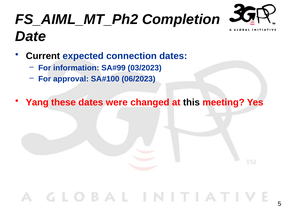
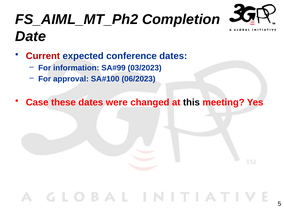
Current colour: black -> red (43, 56)
connection: connection -> conference (131, 56)
Yang: Yang -> Case (37, 102)
